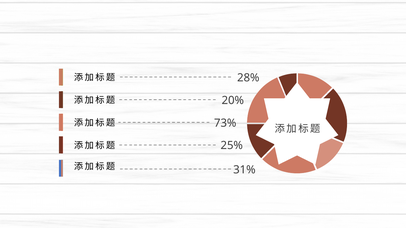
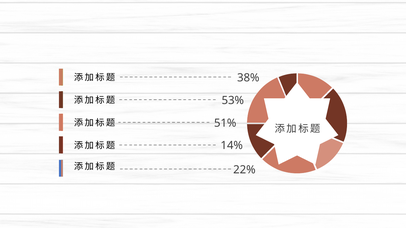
28%: 28% -> 38% (248, 78)
20%: 20% -> 53% (233, 101)
73%: 73% -> 51% (225, 123)
25%: 25% -> 14% (232, 146)
31%: 31% -> 22% (244, 170)
